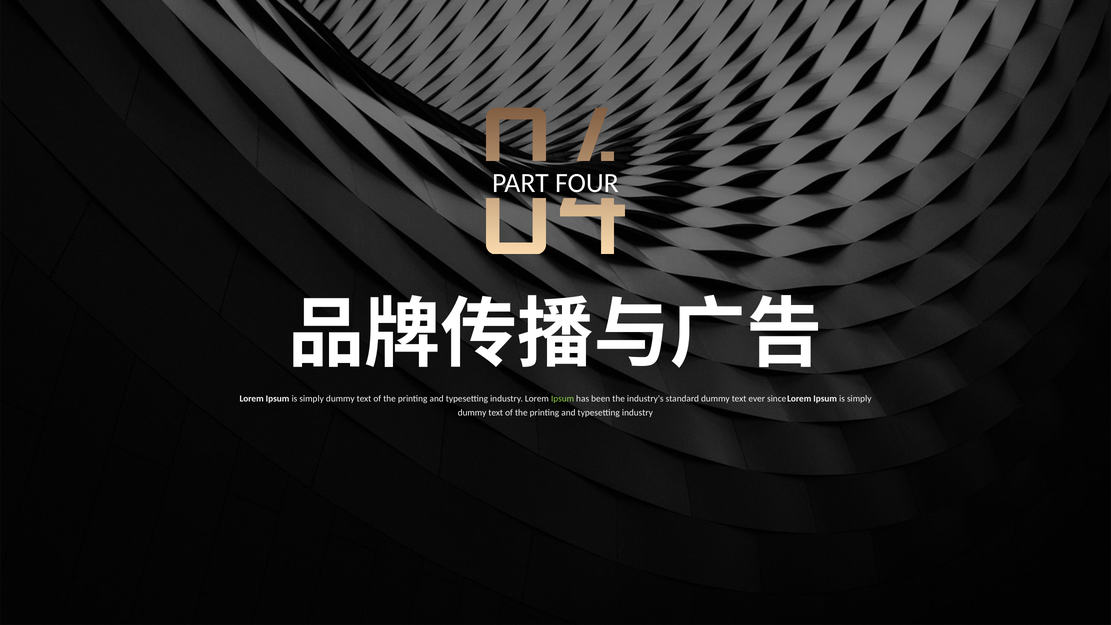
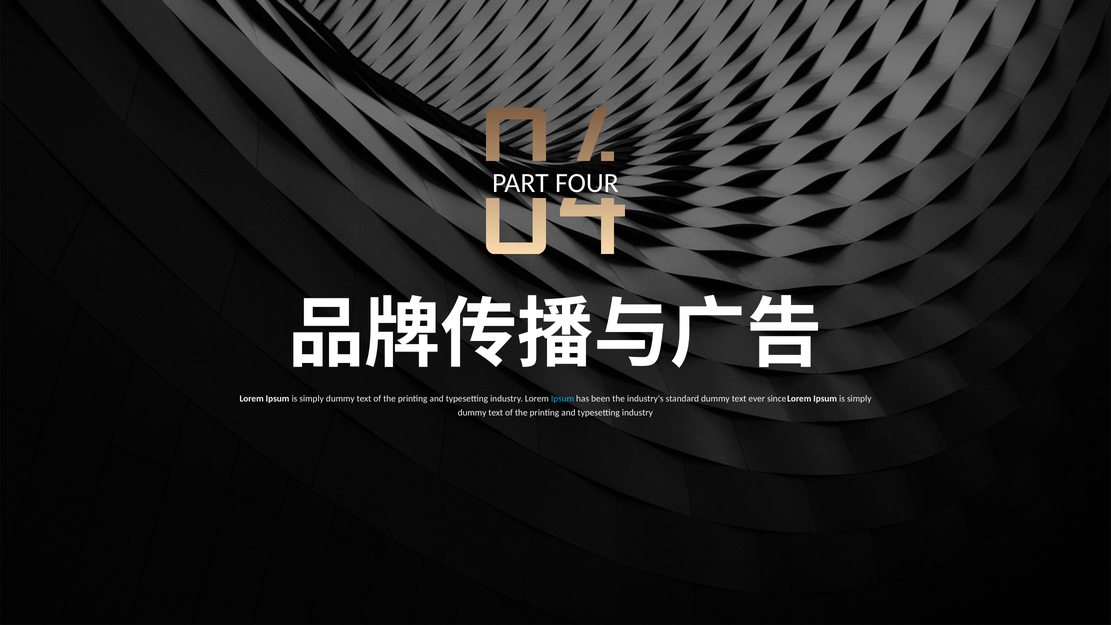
Ipsum colour: light green -> light blue (563, 398)
